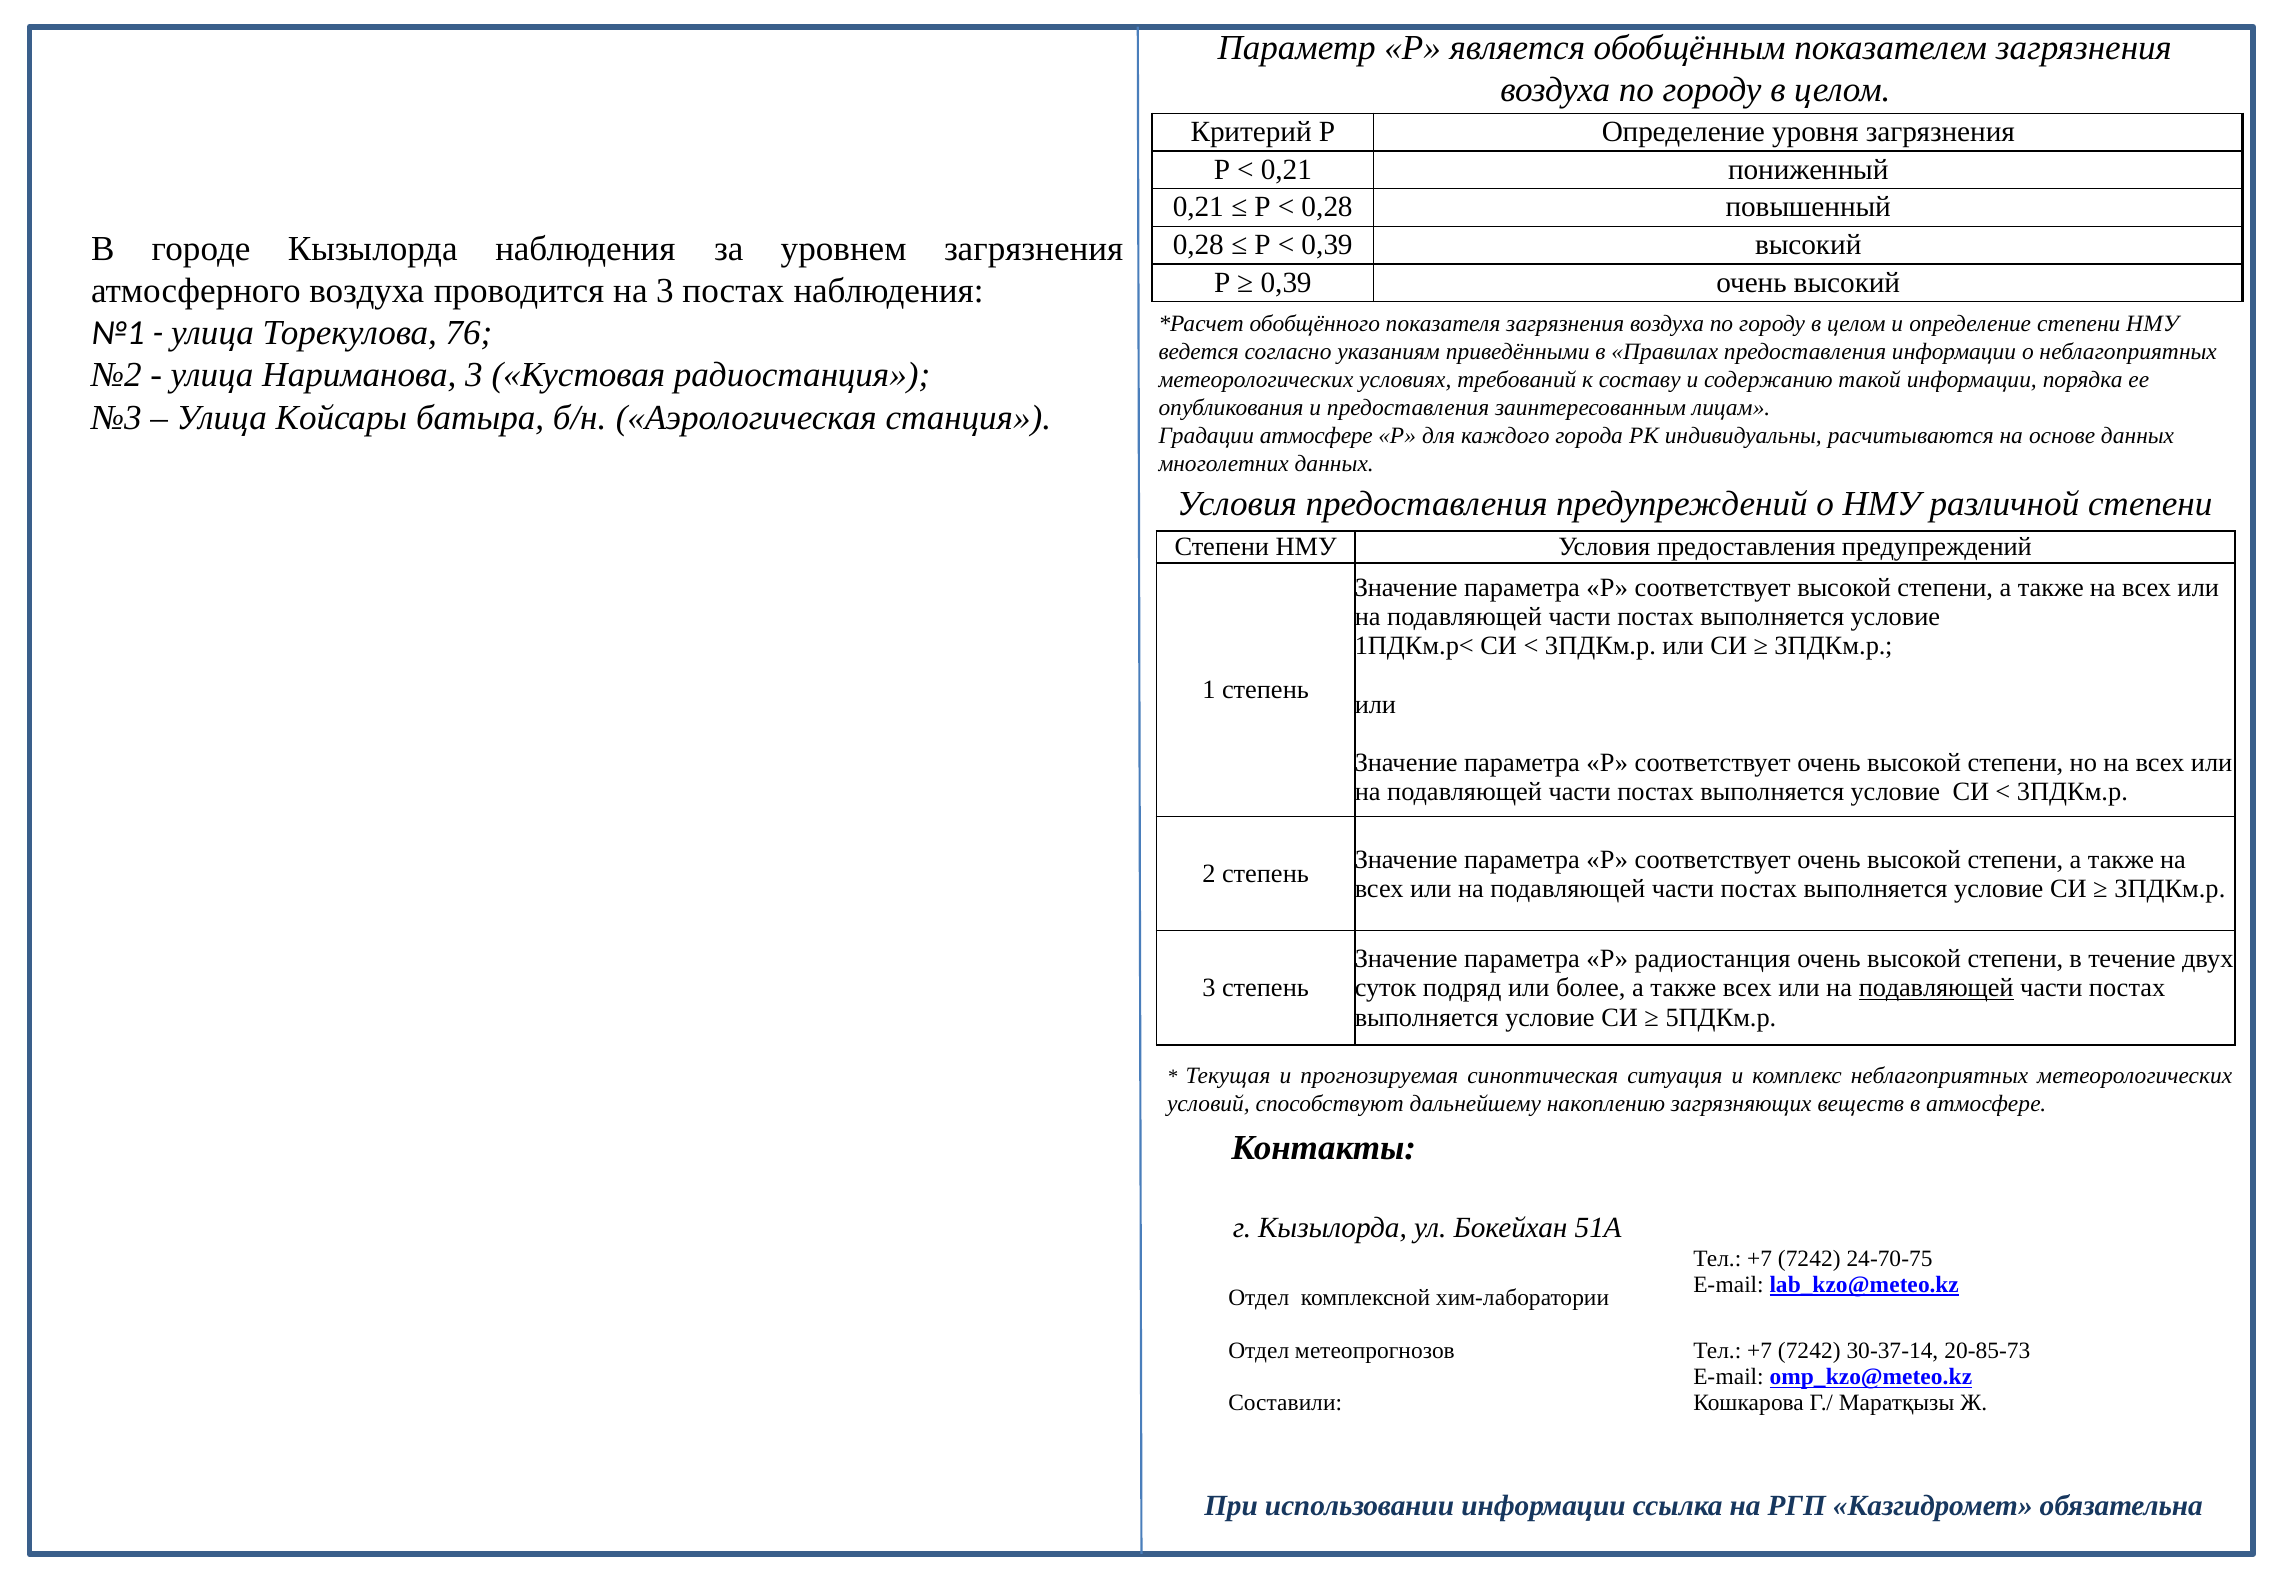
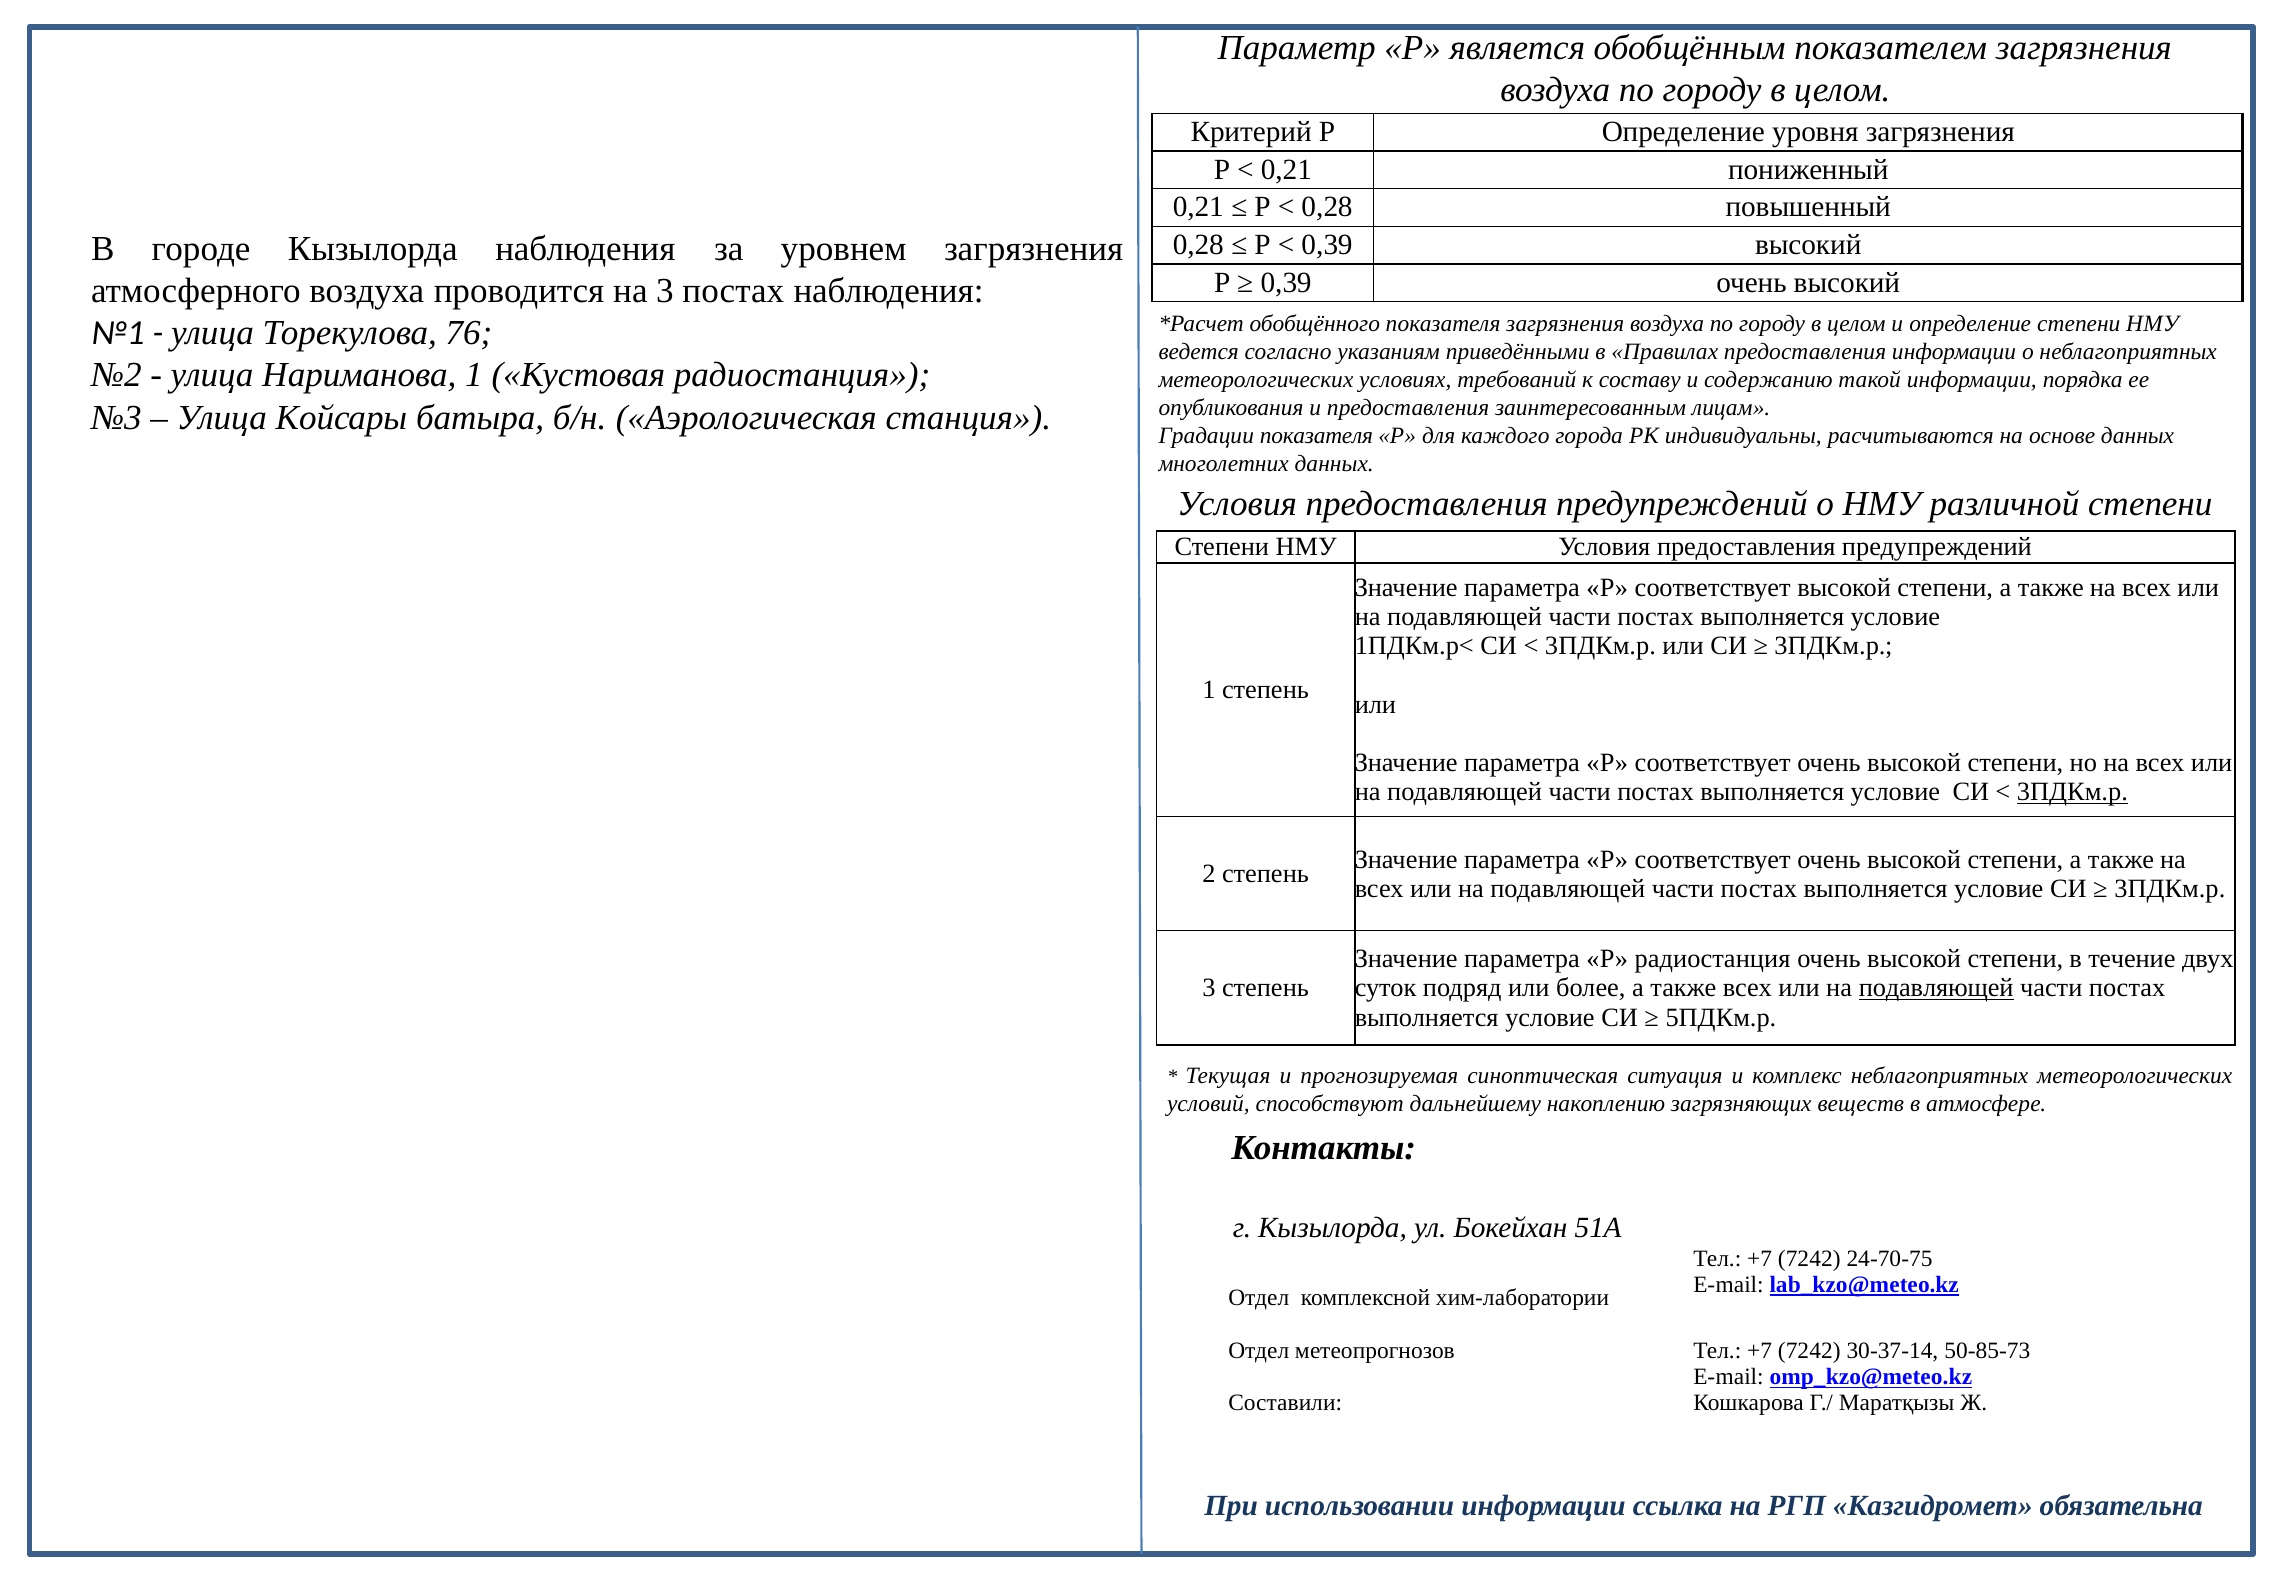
Нариманова 3: 3 -> 1 (474, 375)
Градации атмосфере: атмосфере -> показателя (1316, 436)
3ПДКм.р underline: none -> present (2072, 792)
20-85-73: 20-85-73 -> 50-85-73 (1987, 1351)
